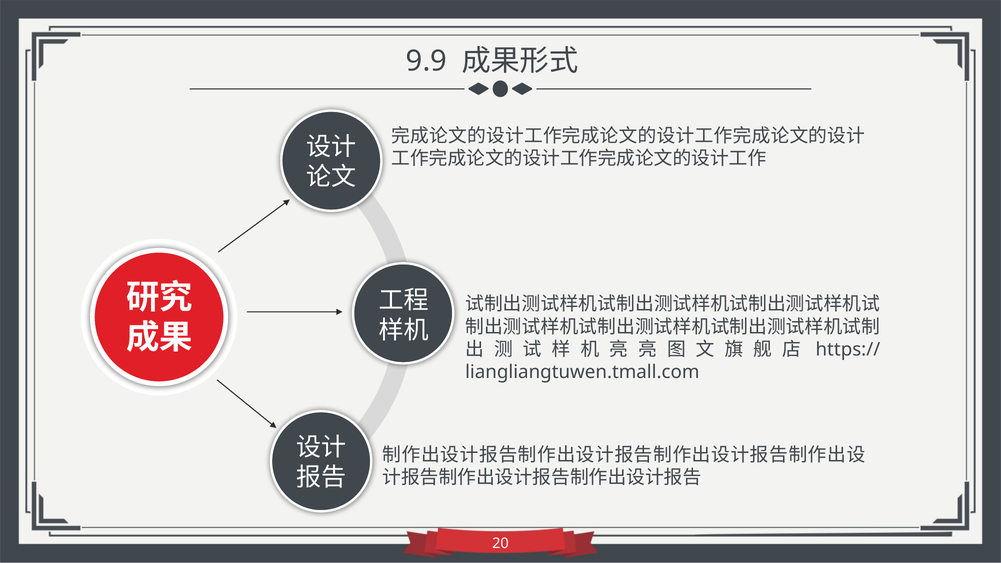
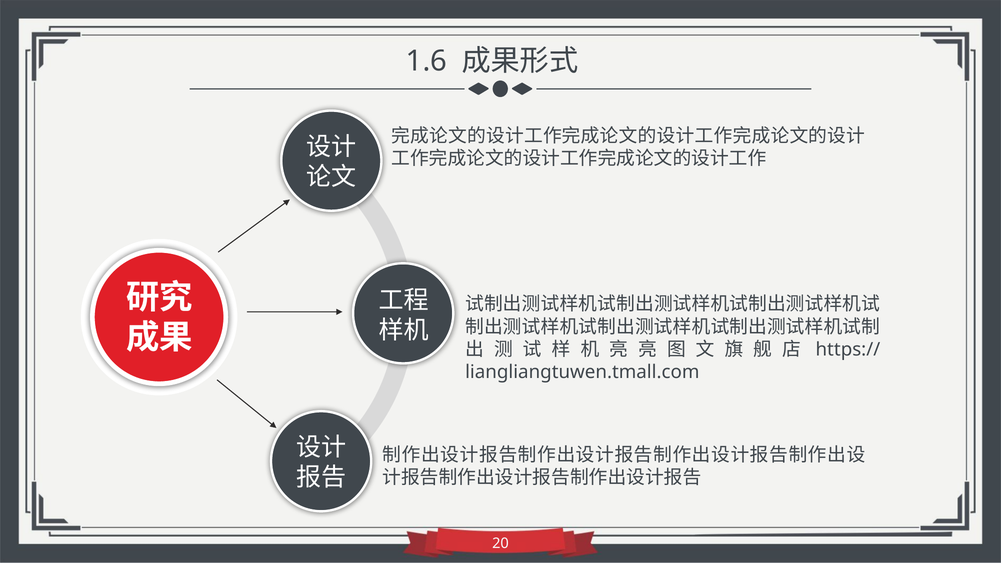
9.9: 9.9 -> 1.6 (427, 61)
